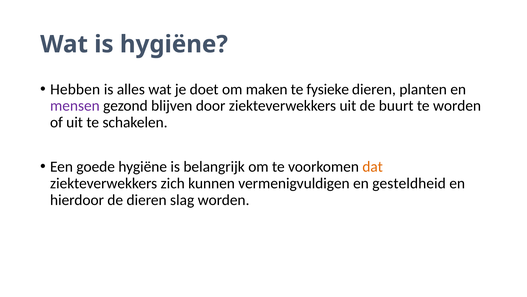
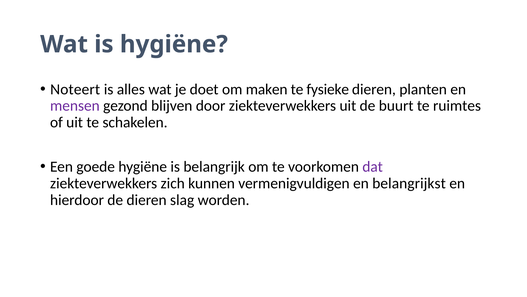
Hebben: Hebben -> Noteert (75, 89)
te worden: worden -> ruimtes (457, 106)
dat colour: orange -> purple (373, 167)
gesteldheid: gesteldheid -> belangrijkst (409, 183)
